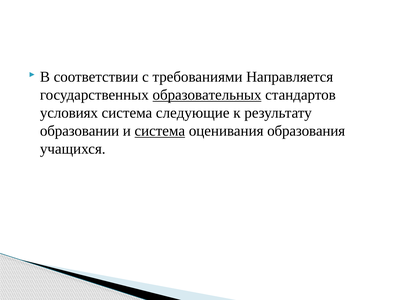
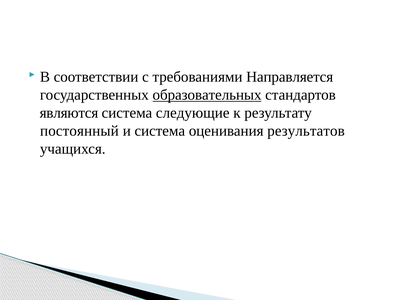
условиях: условиях -> являются (69, 113)
образовании: образовании -> постоянный (79, 131)
система underline: present -> none (160, 131)
образования: образования -> результатов (306, 131)
